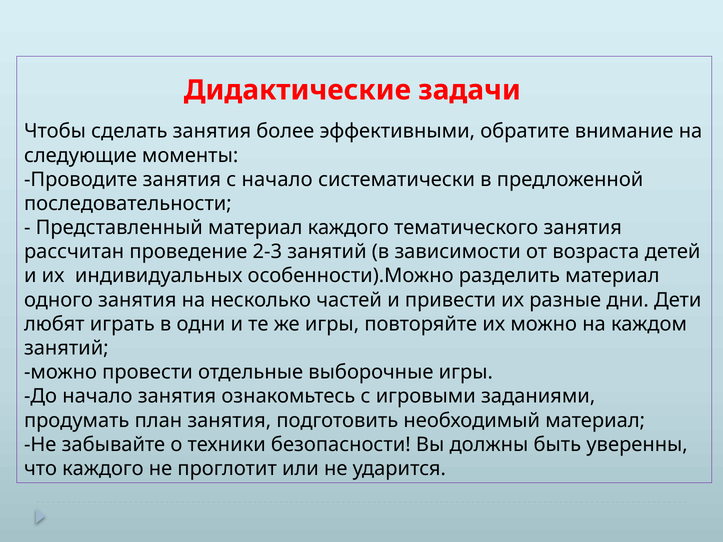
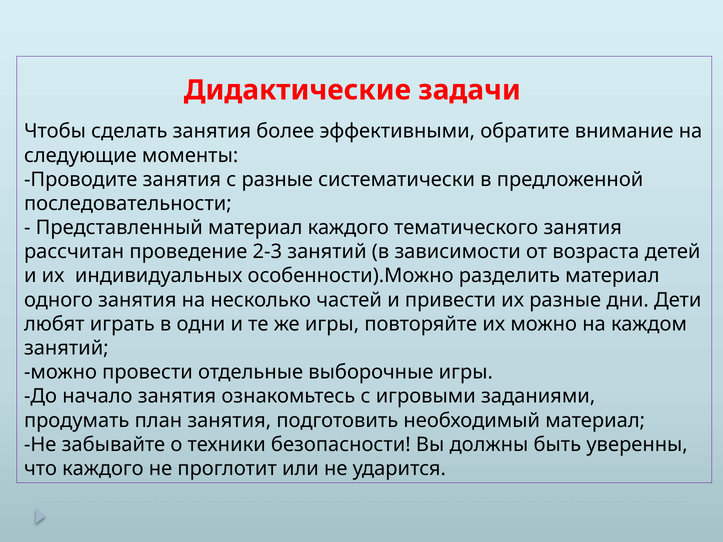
с начало: начало -> разные (277, 180)
